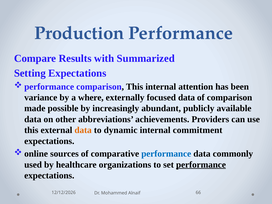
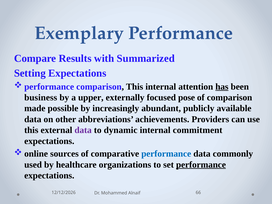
Production: Production -> Exemplary (79, 33)
has underline: none -> present (222, 87)
variance: variance -> business (41, 98)
where: where -> upper (91, 98)
focused data: data -> pose (187, 98)
data colour: orange -> purple (83, 130)
